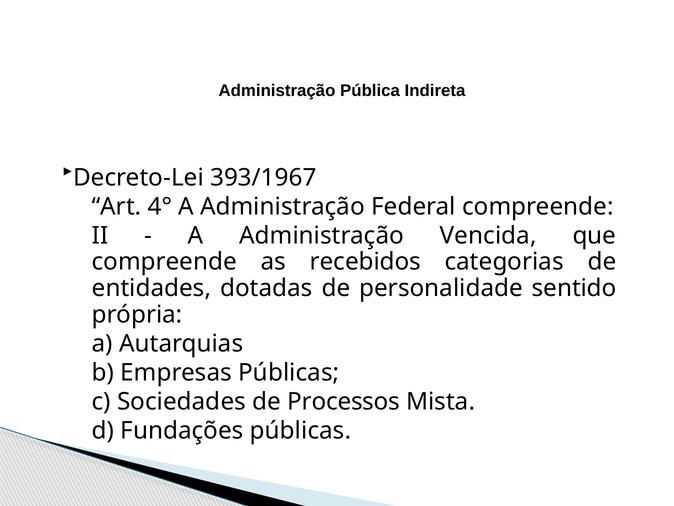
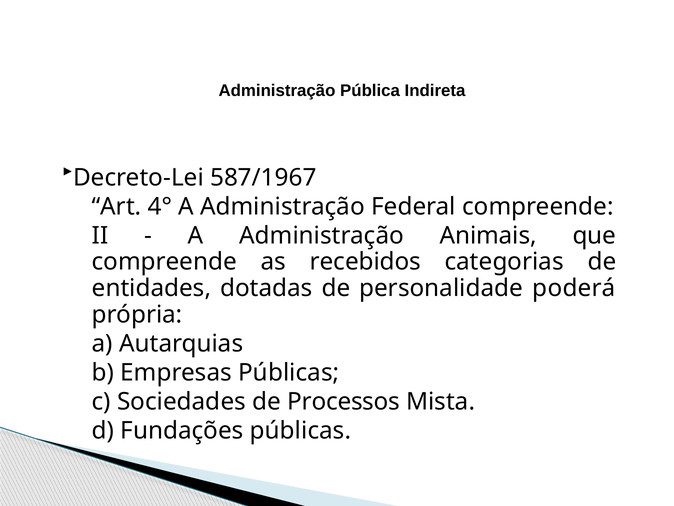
393/1967: 393/1967 -> 587/1967 (263, 177)
Vencida: Vencida -> Animais (488, 235)
sentido: sentido -> poderá (574, 288)
